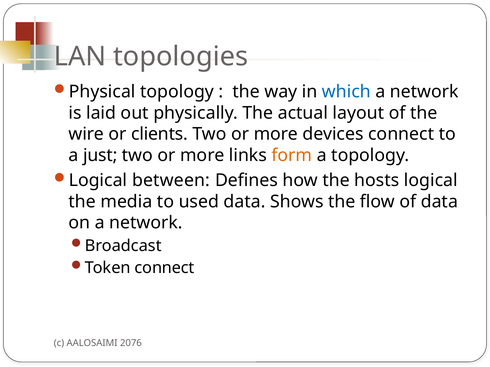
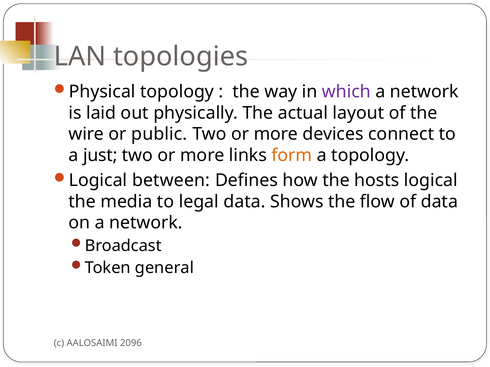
which colour: blue -> purple (346, 92)
clients: clients -> public (159, 134)
used: used -> legal (199, 202)
Token connect: connect -> general (164, 268)
2076: 2076 -> 2096 (131, 344)
